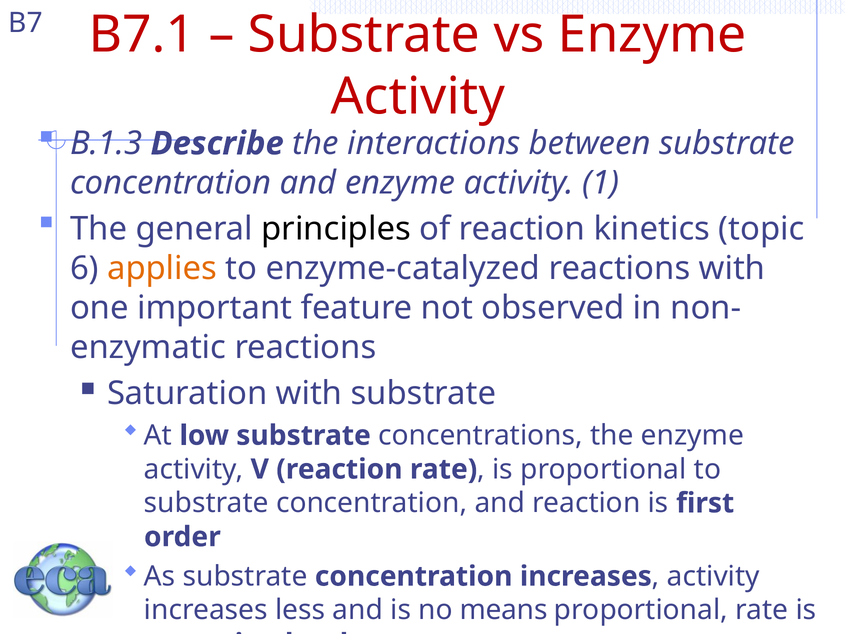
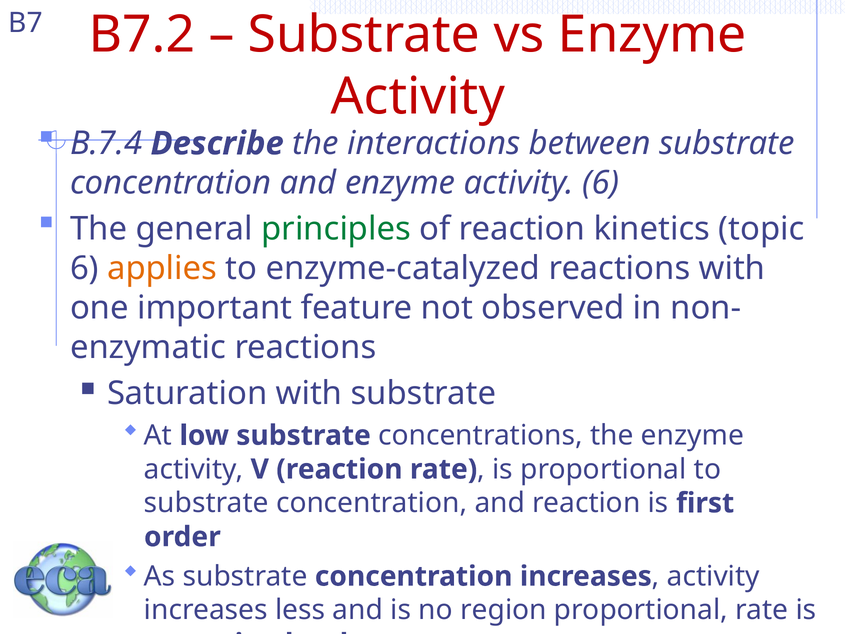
B7.1: B7.1 -> B7.2 (142, 35)
B.1.3: B.1.3 -> B.7.4 (106, 143)
activity 1: 1 -> 6 (601, 183)
principles colour: black -> green (336, 229)
means: means -> region (503, 610)
